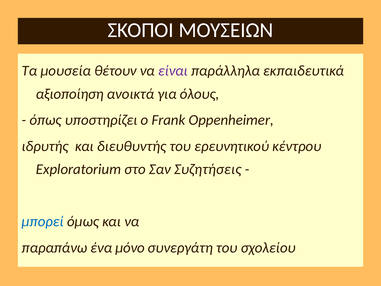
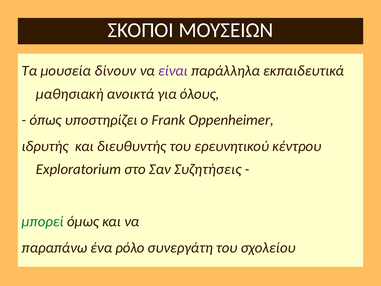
θέτουν: θέτουν -> δίνουν (115, 71)
αξιοποίηση: αξιοποίηση -> μαθησιακή (70, 94)
μπορεί colour: blue -> green (43, 221)
μόνο: μόνο -> ρόλο (130, 247)
